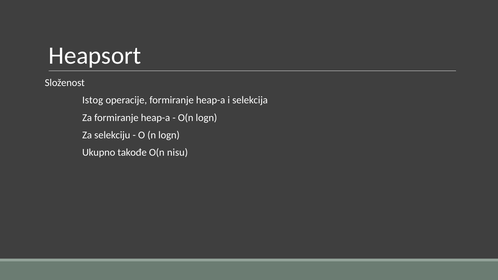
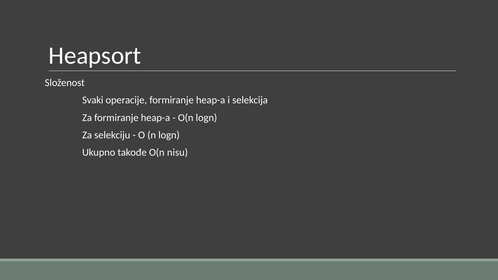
Istog: Istog -> Svaki (93, 100)
